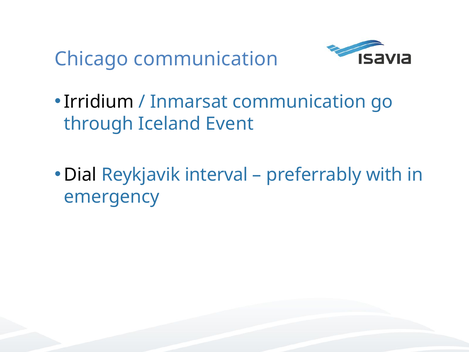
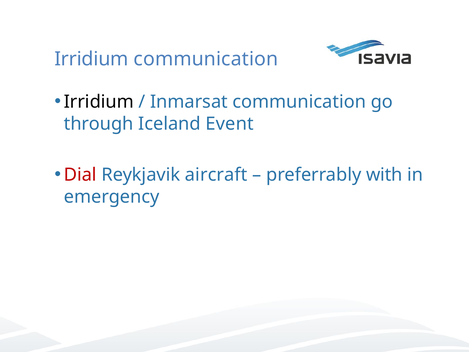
Chicago: Chicago -> Irridium (92, 59)
Dial colour: black -> red (80, 175)
interval: interval -> aircraft (216, 175)
